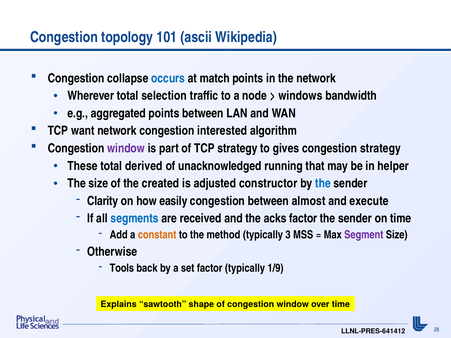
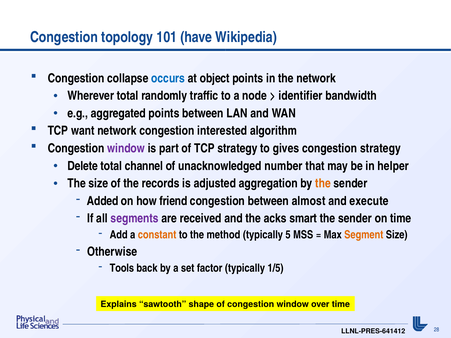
ascii: ascii -> have (196, 37)
match: match -> object (215, 78)
selection: selection -> randomly (164, 96)
windows: windows -> identifier (301, 96)
These: These -> Delete (83, 166)
derived: derived -> channel (144, 166)
running: running -> number (284, 166)
created: created -> records (161, 184)
constructor: constructor -> aggregation (268, 184)
the colour: blue -> orange (323, 184)
Clarity: Clarity -> Added (103, 201)
easily: easily -> friend (173, 201)
segments colour: blue -> purple (135, 219)
acks factor: factor -> smart (303, 219)
3: 3 -> 5 (288, 235)
Segment colour: purple -> orange (364, 235)
1/9: 1/9 -> 1/5 (276, 268)
